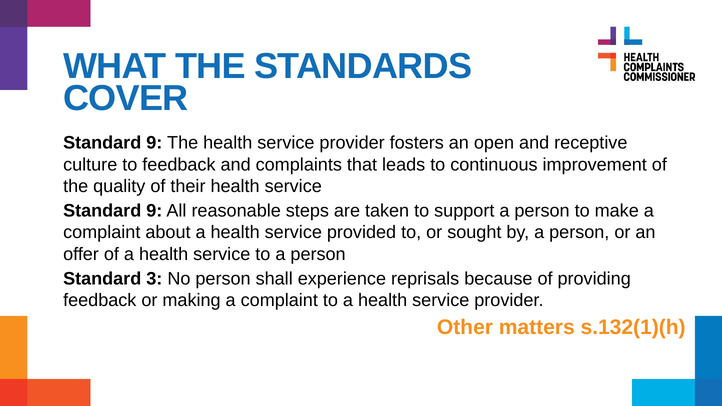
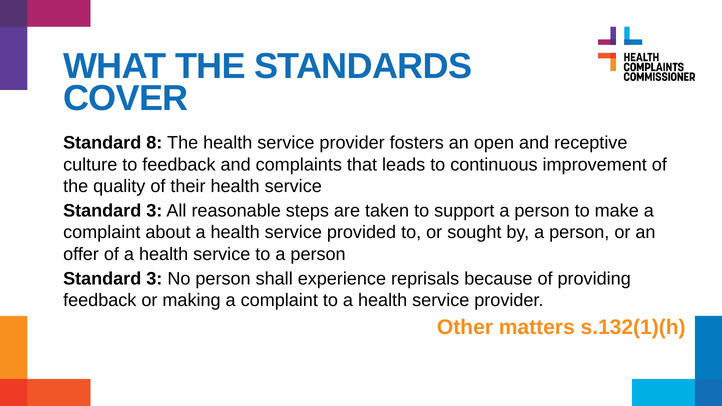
9: 9 -> 8 (154, 143)
9: 9 -> 3 (154, 211)
